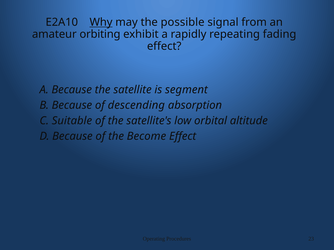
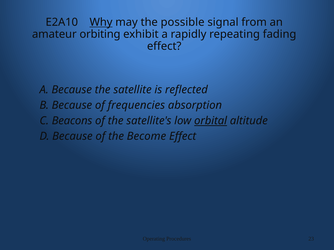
segment: segment -> reflected (186, 90)
descending: descending -> frequencies (136, 105)
Suitable: Suitable -> Beacons (72, 121)
orbital underline: none -> present (211, 121)
